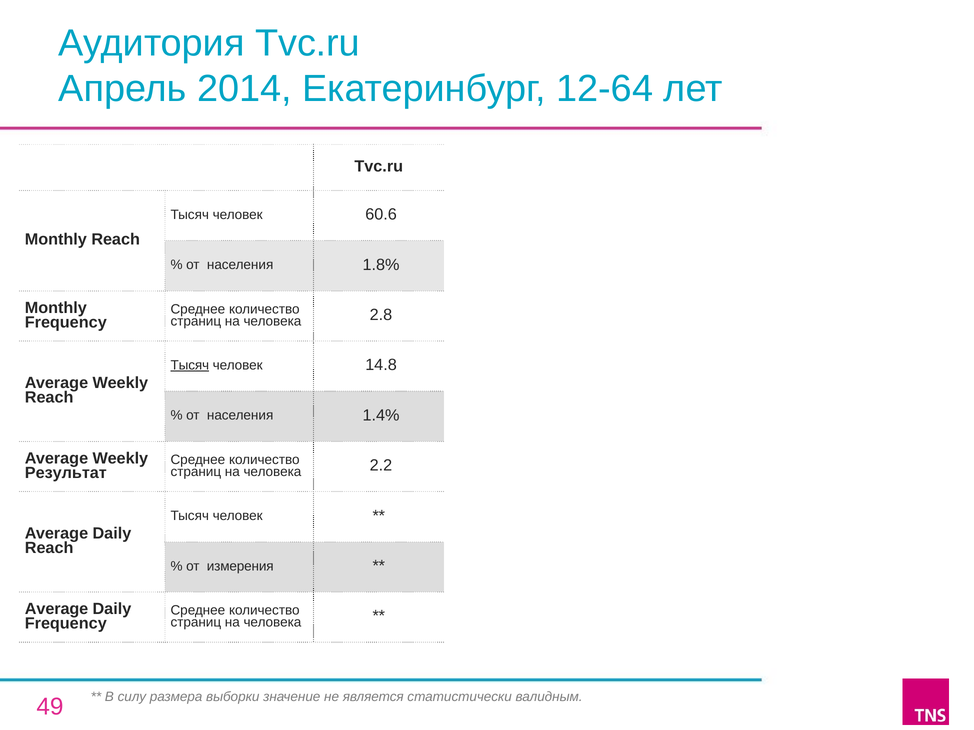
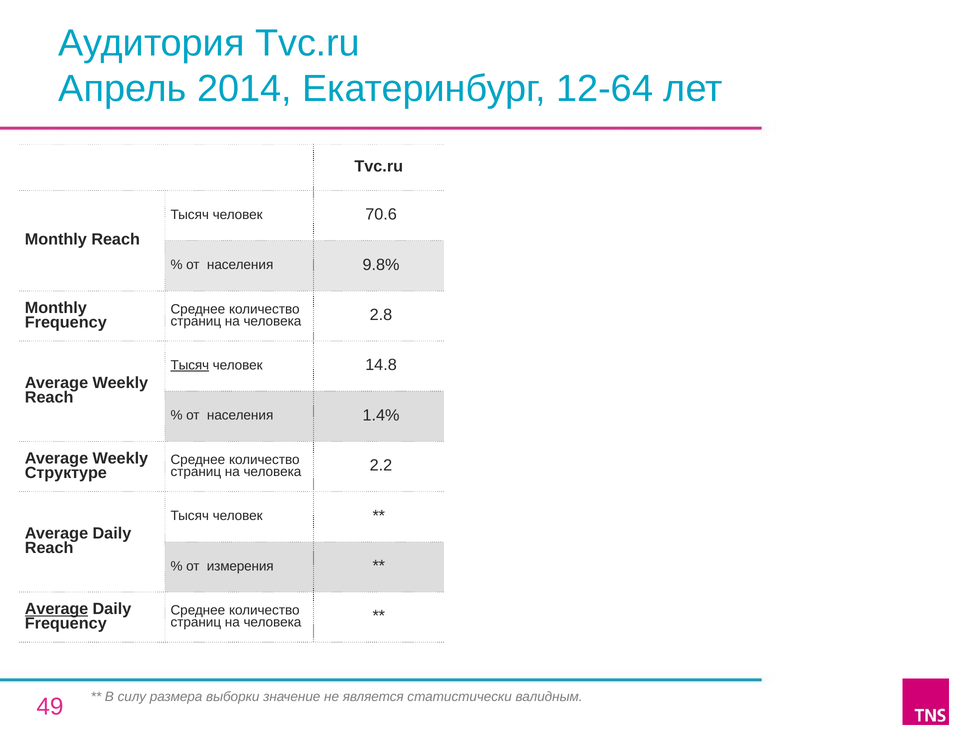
60.6: 60.6 -> 70.6 (381, 215)
1.8%: 1.8% -> 9.8% (381, 265)
Результат: Результат -> Структуре (66, 473)
Average underline: none -> present (57, 609)
